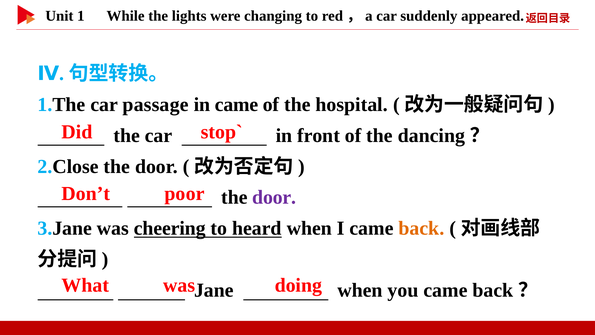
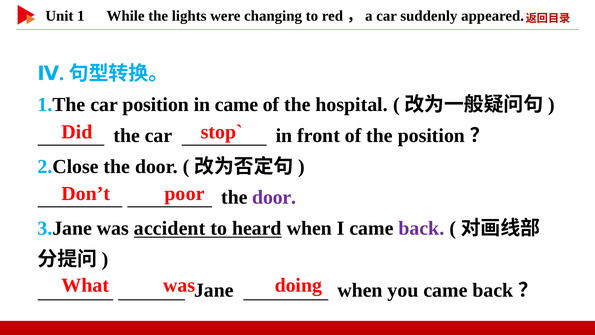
car passage: passage -> position (156, 104)
the dancing: dancing -> position (431, 135)
cheering: cheering -> accident (170, 228)
back colour: orange -> purple (421, 228)
